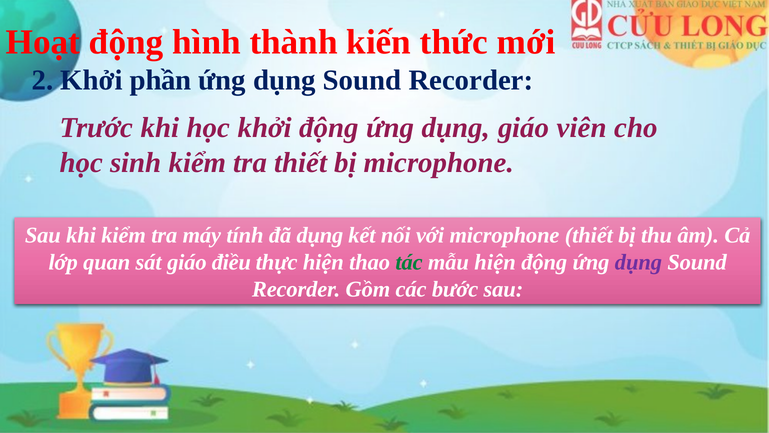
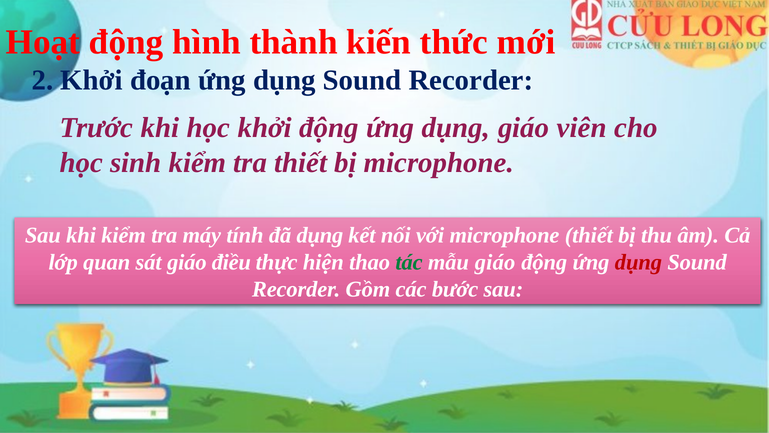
phần: phần -> đoạn (160, 80)
mẫu hiện: hiện -> giáo (495, 262)
dụng colour: purple -> red (638, 262)
